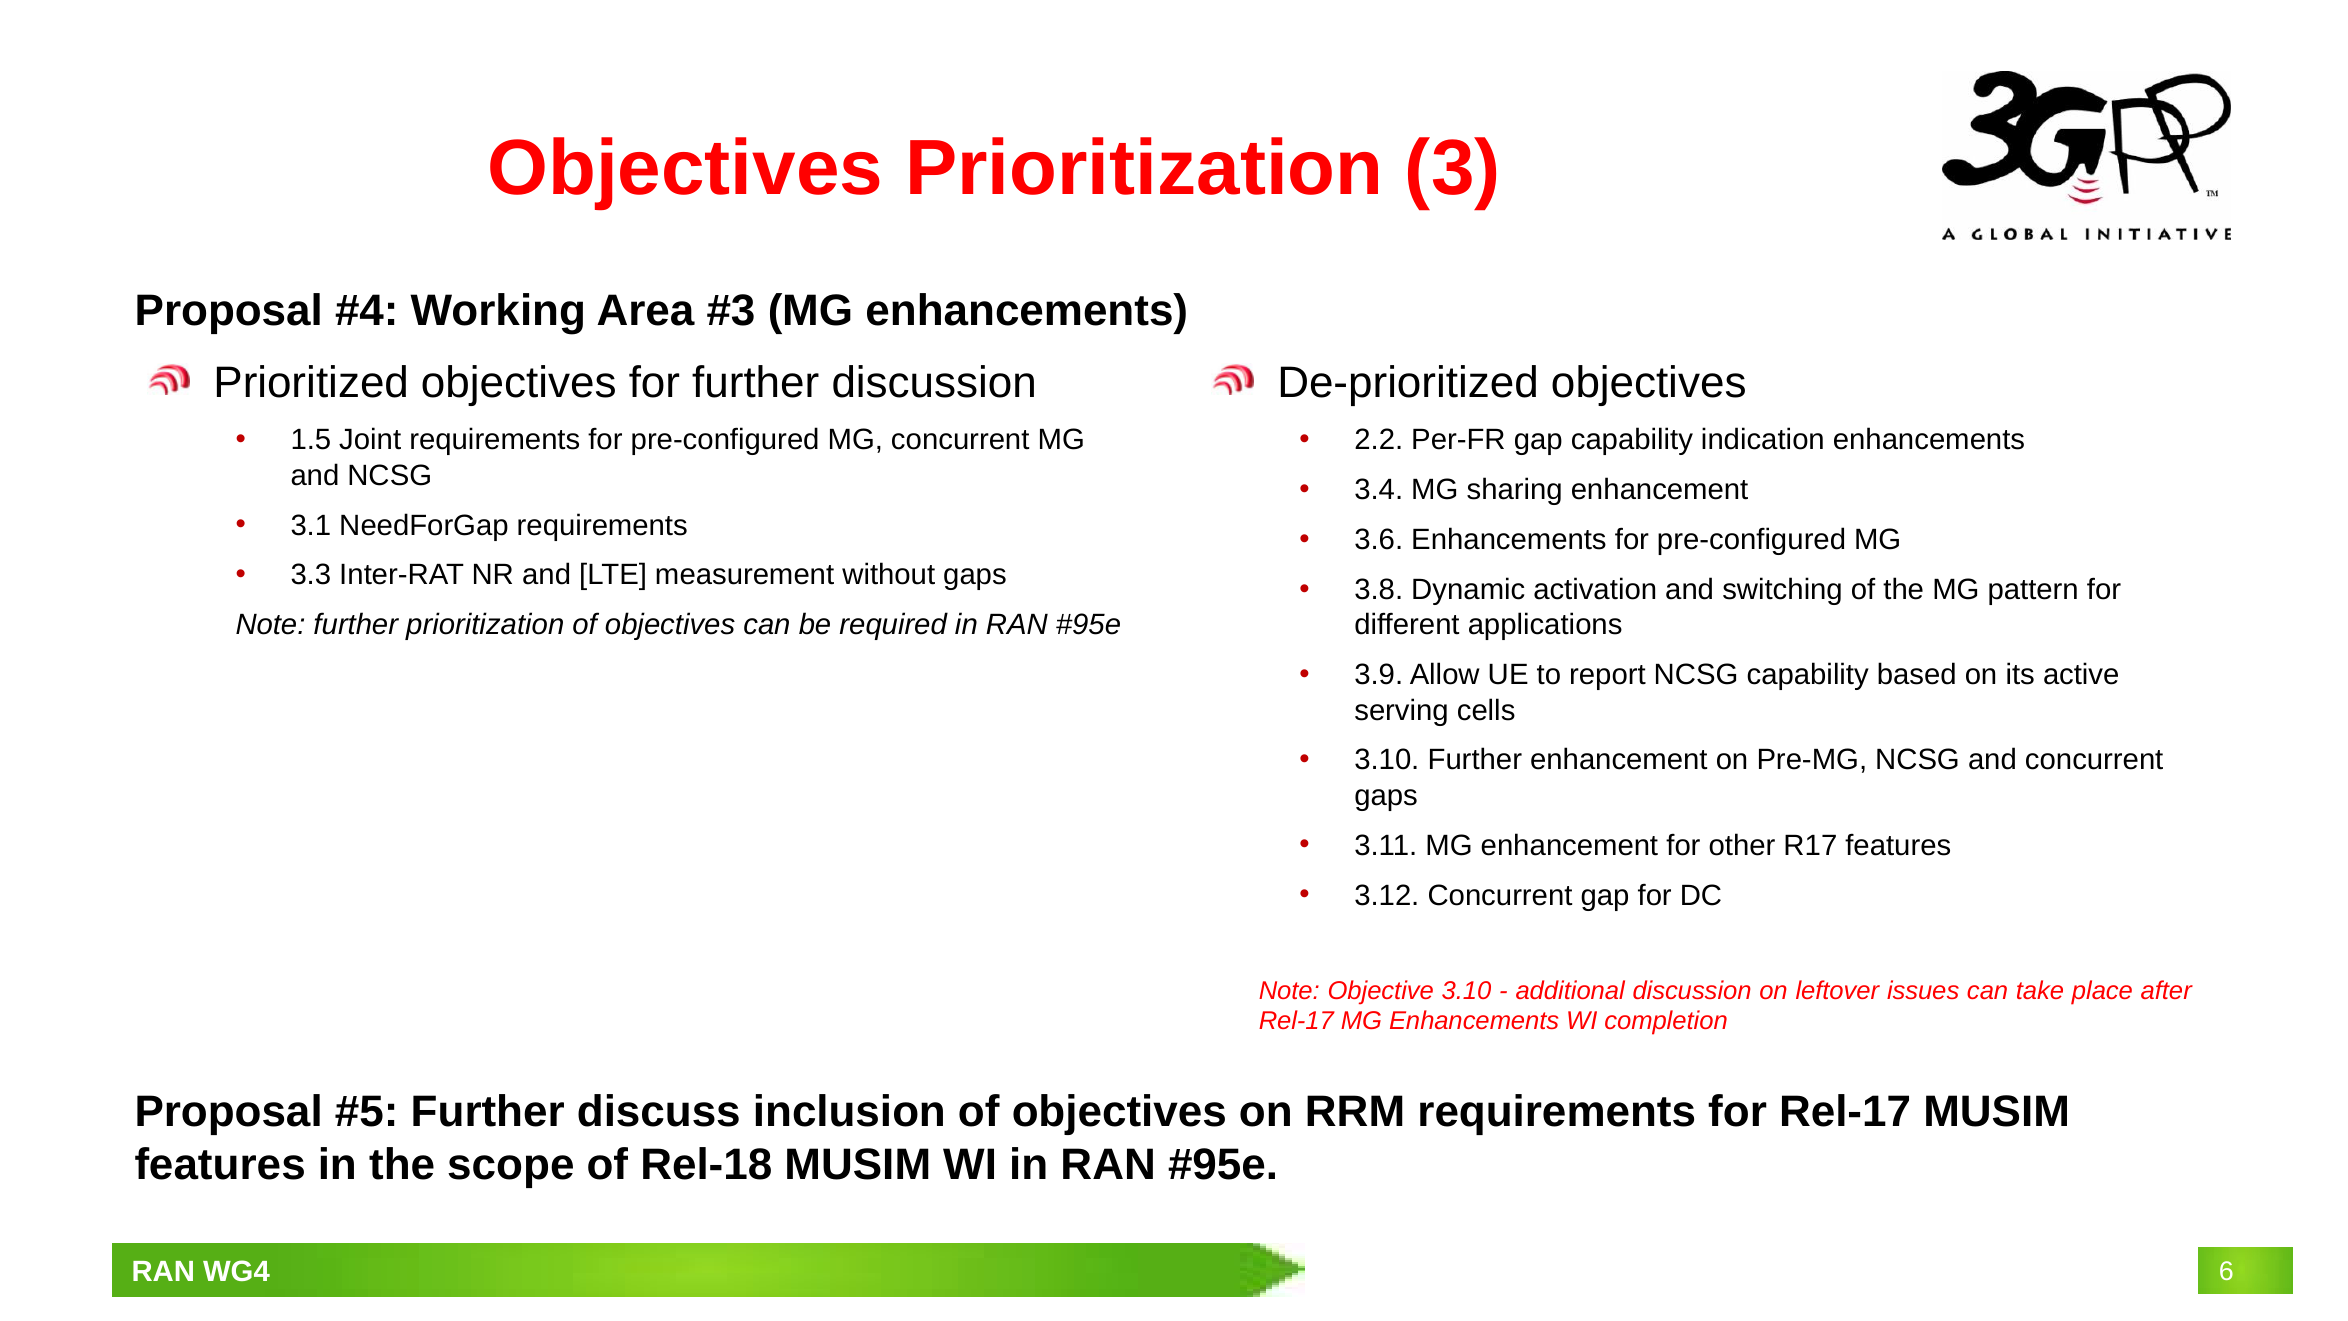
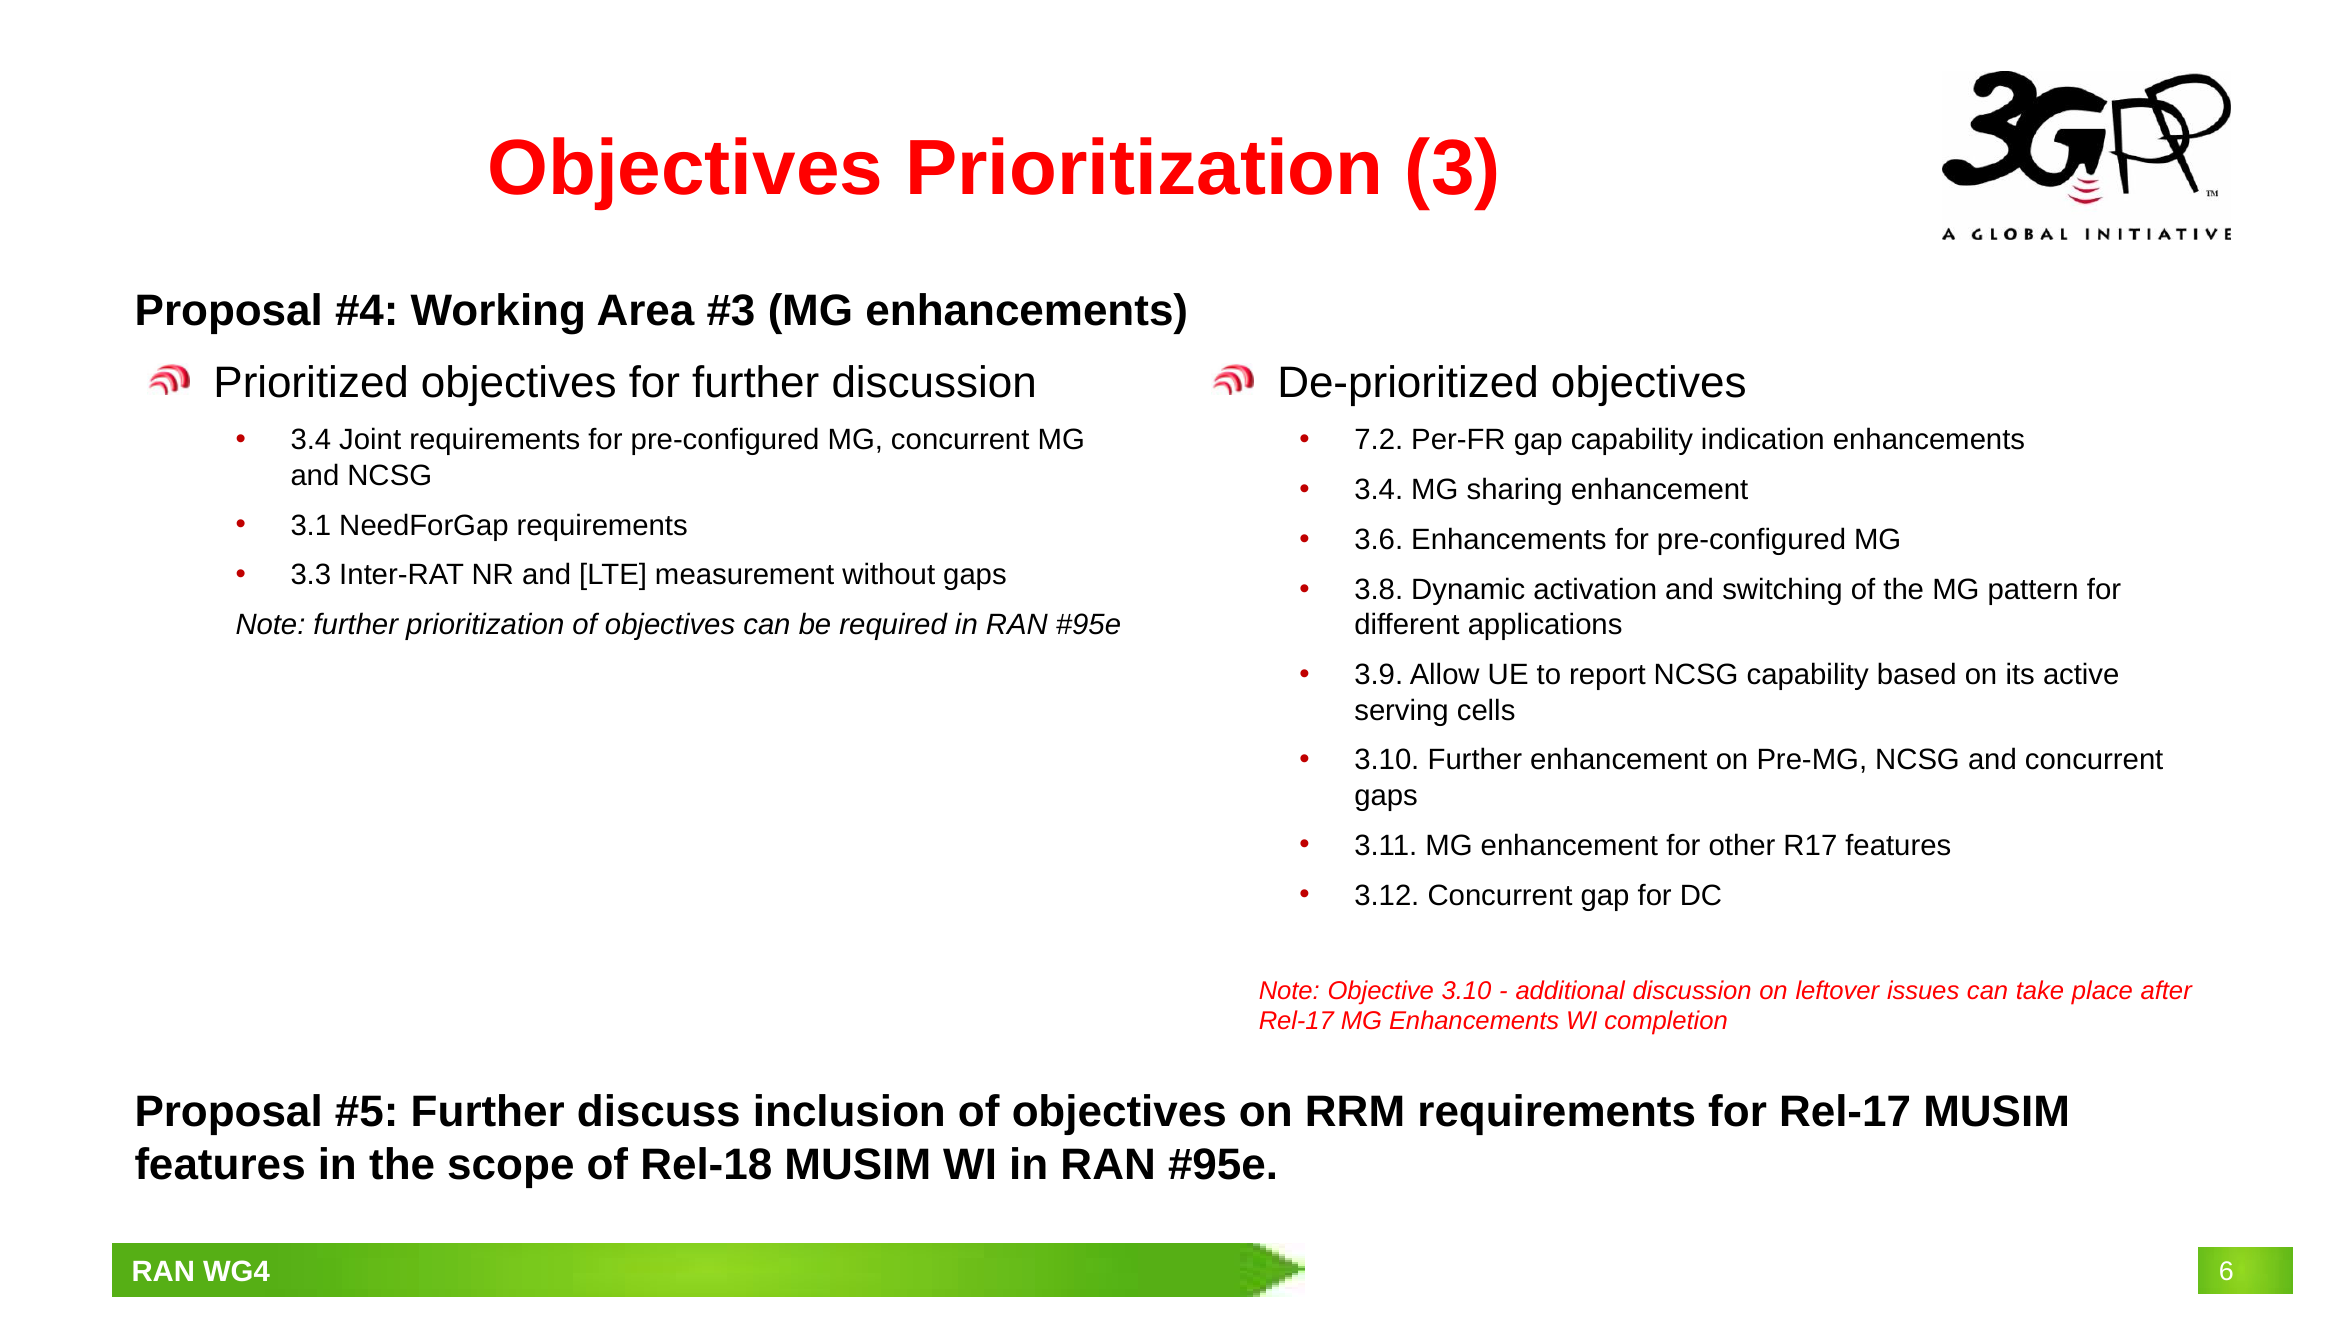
1.5: 1.5 -> 3.4 (311, 440)
2.2: 2.2 -> 7.2 (1379, 440)
